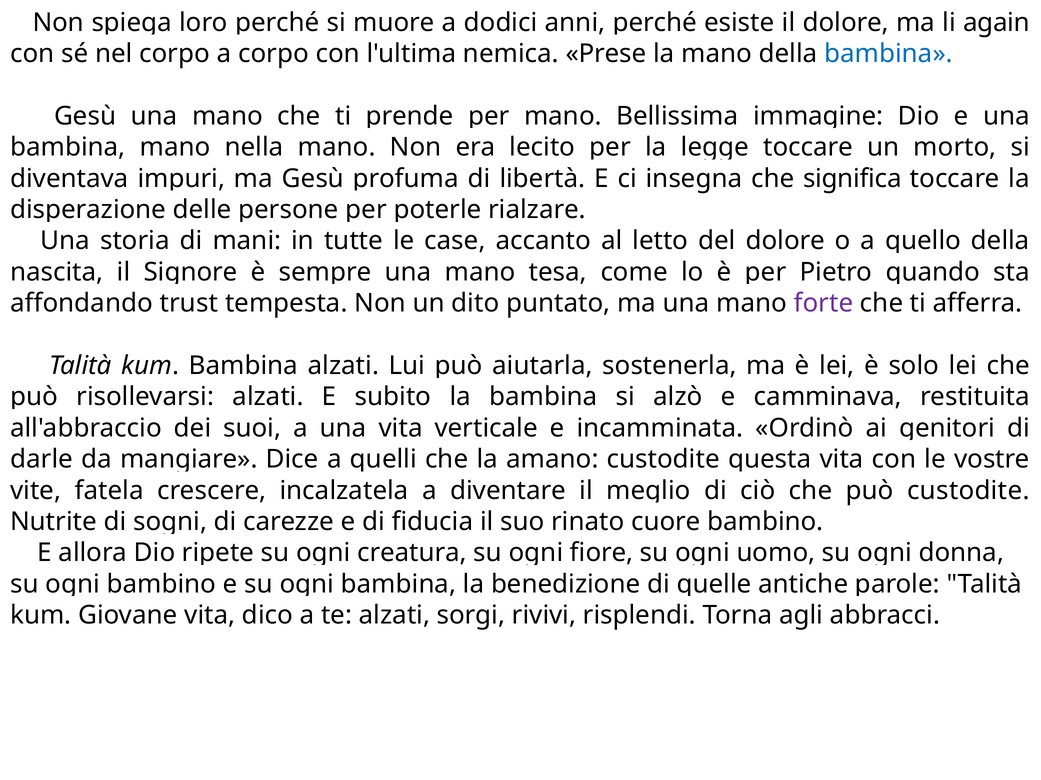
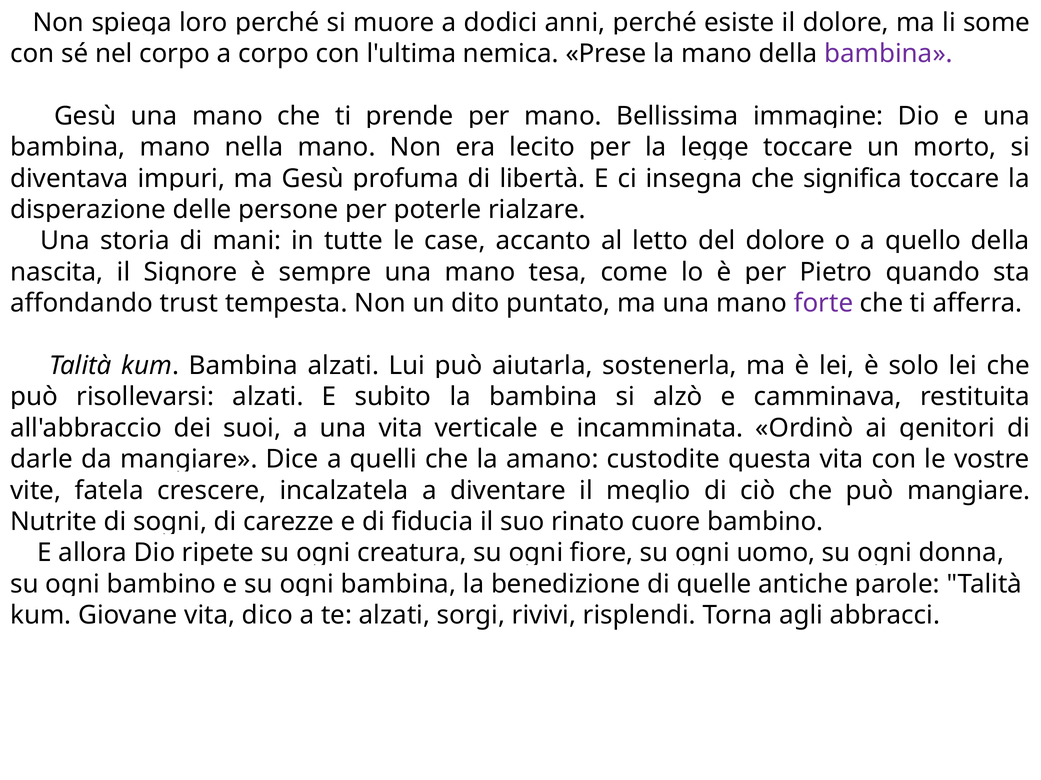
again: again -> some (997, 23)
bambina colour: blue -> purple (888, 54)
può custodite: custodite -> mangiare (969, 491)
